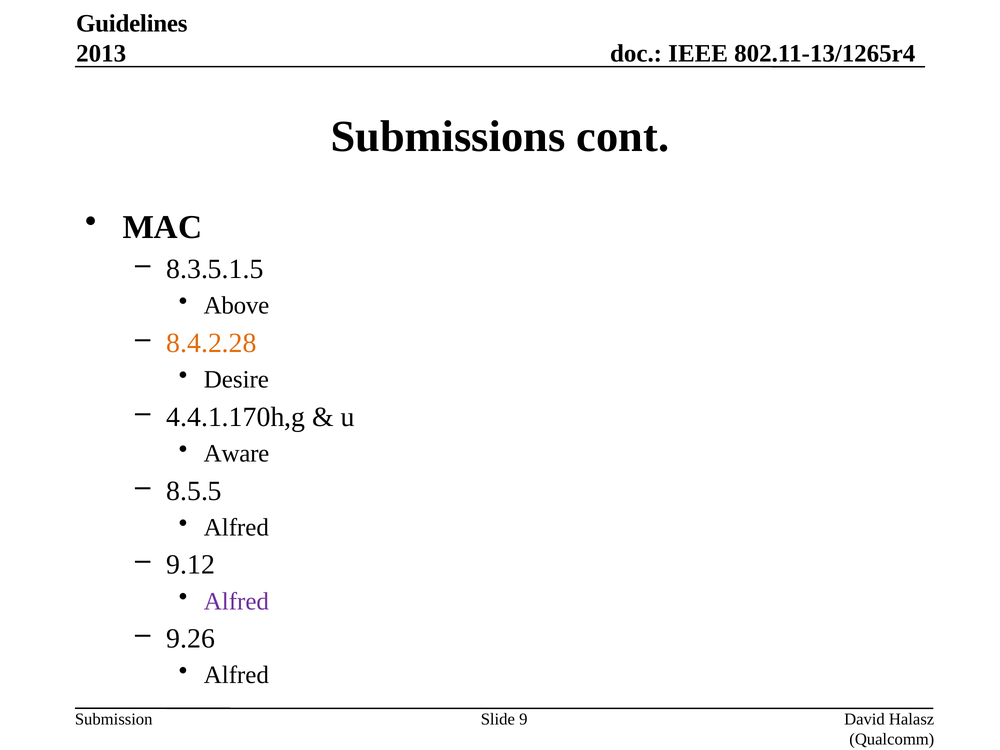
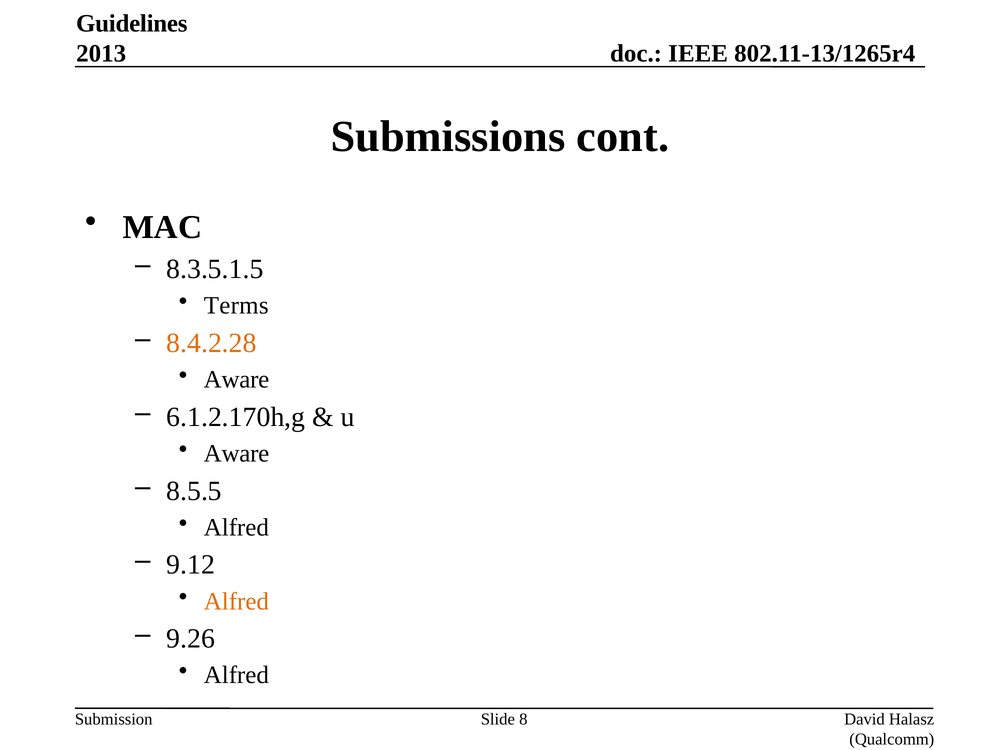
Above: Above -> Terms (236, 306)
Desire: Desire -> Aware (236, 380)
4.4.1.170h,g: 4.4.1.170h,g -> 6.1.2.170h,g (236, 417)
Alfred colour: purple -> orange (236, 601)
9: 9 -> 8 (523, 719)
